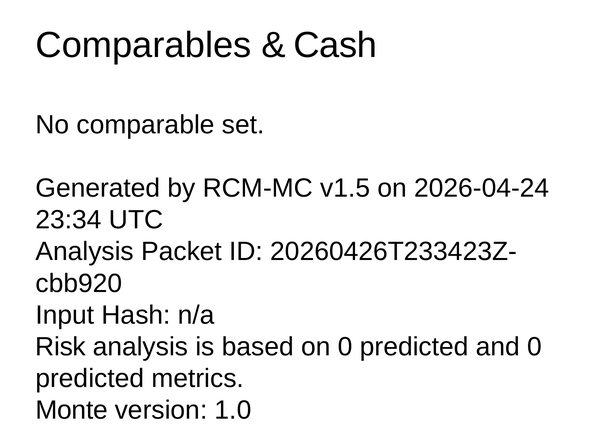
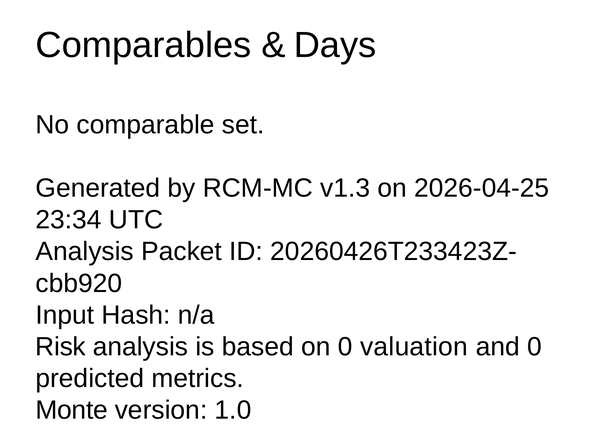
Cash: Cash -> Days (335, 45)
v1.5: v1.5 -> v1.3 (345, 188)
2026-04-24: 2026-04-24 -> 2026-04-25 (482, 188)
on 0 predicted: predicted -> valuation (414, 346)
